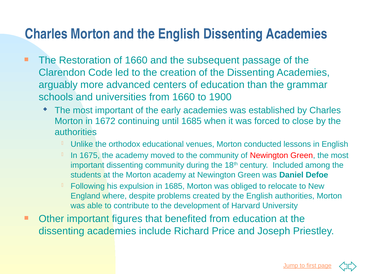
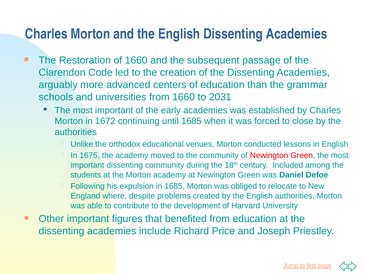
1900: 1900 -> 2031 (220, 97)
